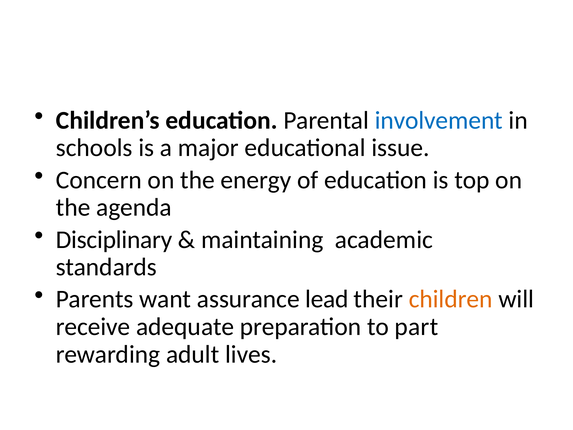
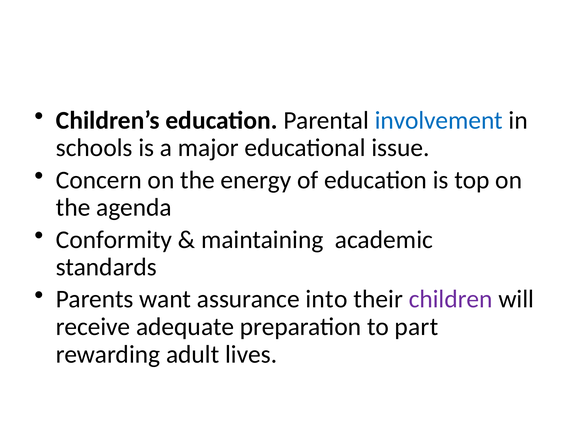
Disciplinary: Disciplinary -> Conformity (114, 239)
lead: lead -> into (327, 299)
children colour: orange -> purple (451, 299)
